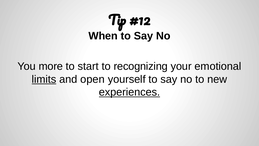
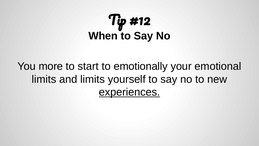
recognizing: recognizing -> emotionally (141, 66)
limits underline: present -> none (44, 79)
and open: open -> limits (93, 79)
